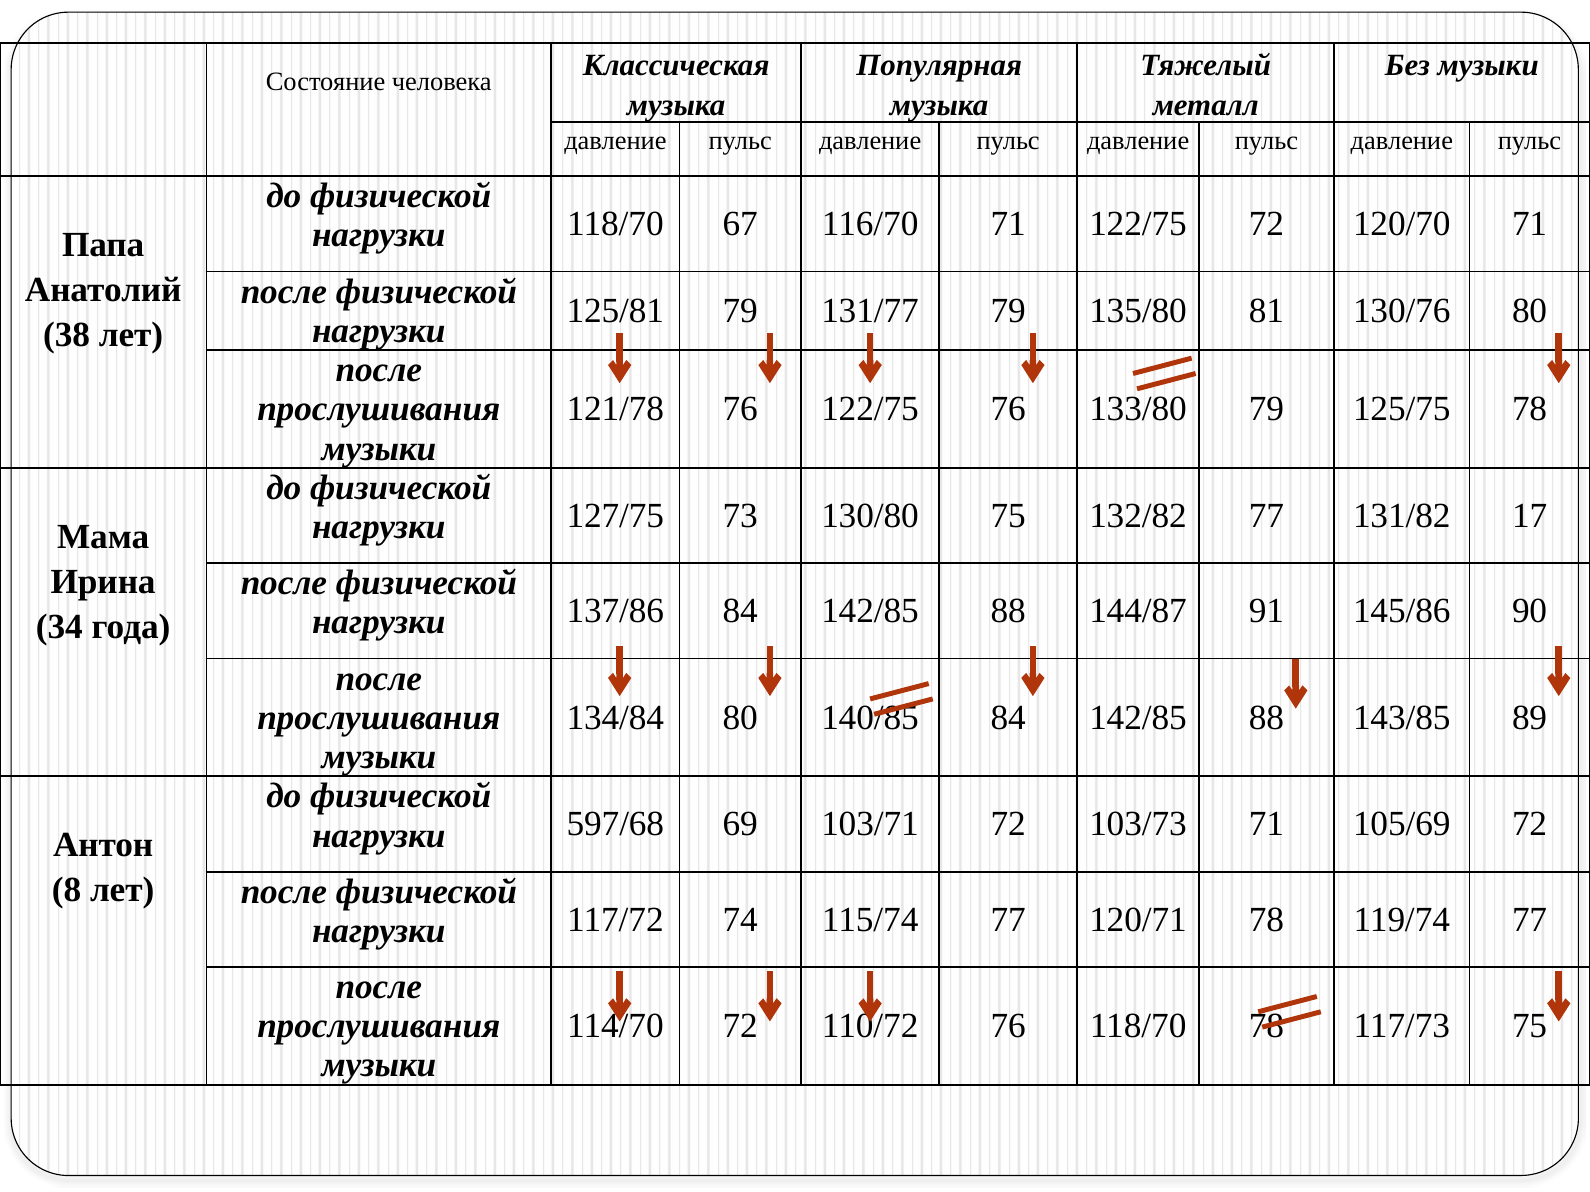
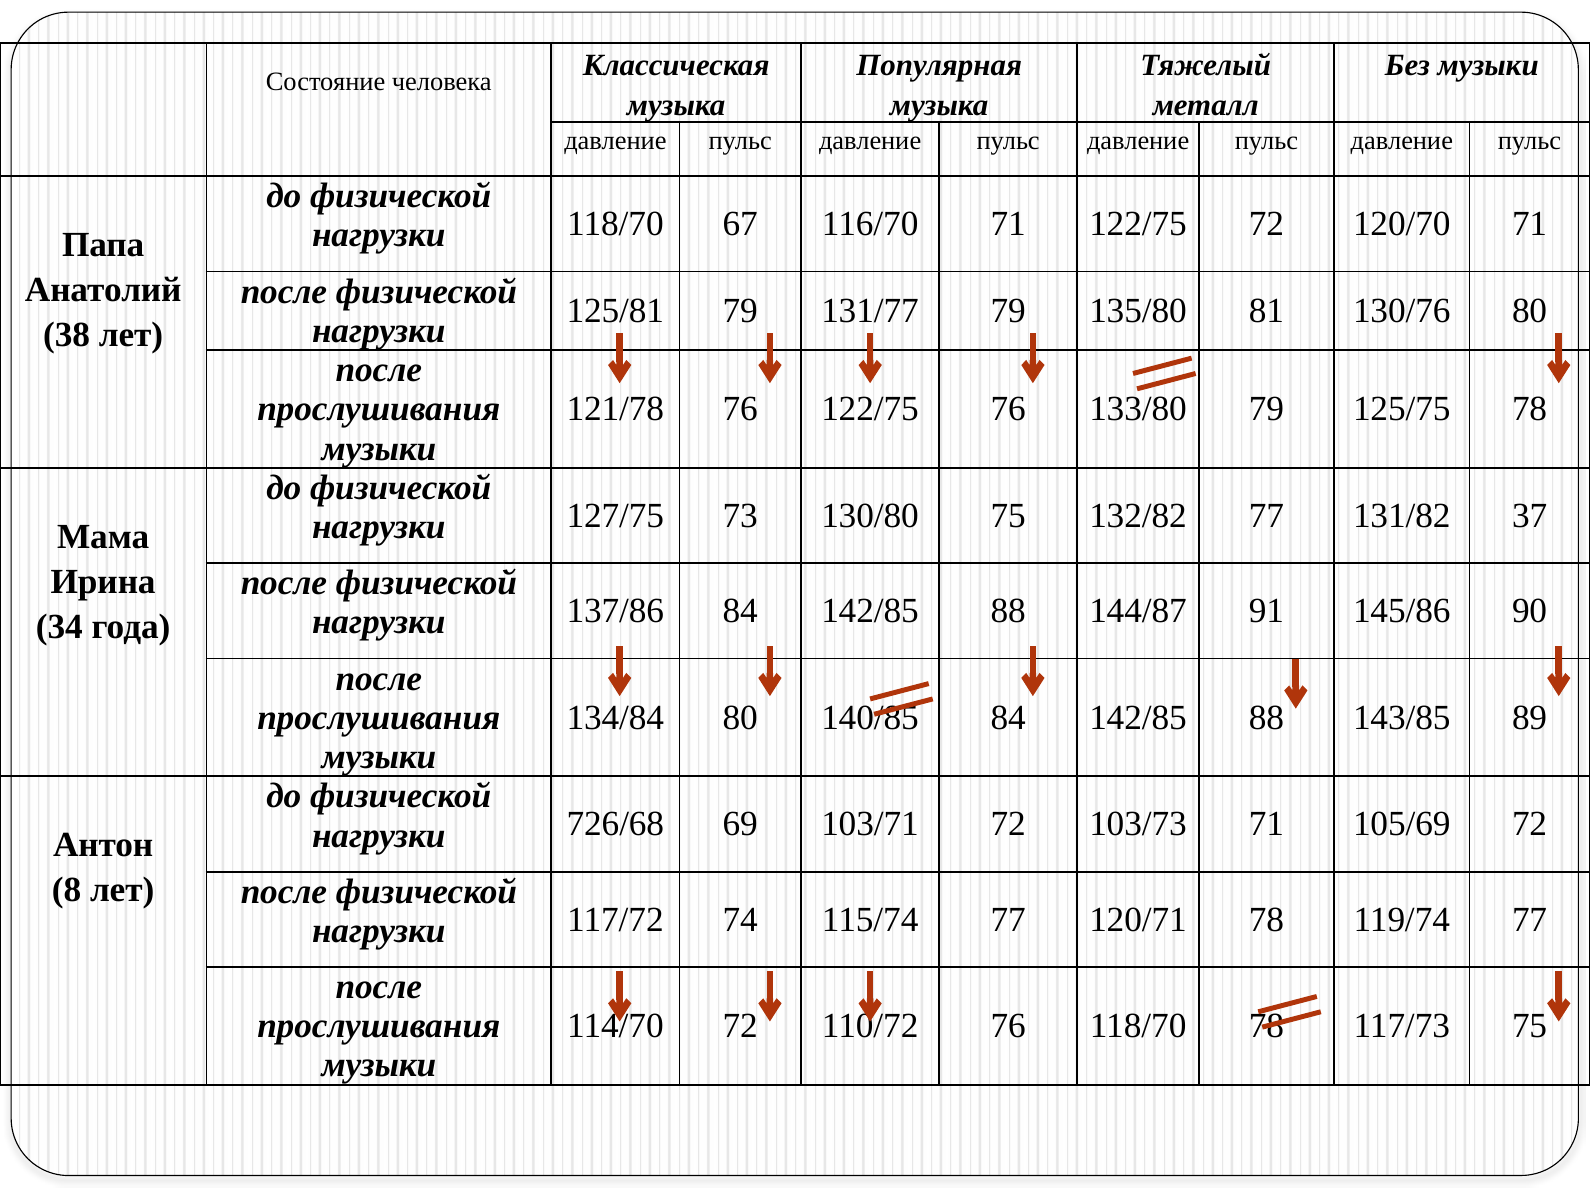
17: 17 -> 37 (1530, 516)
597/68: 597/68 -> 726/68 (615, 825)
